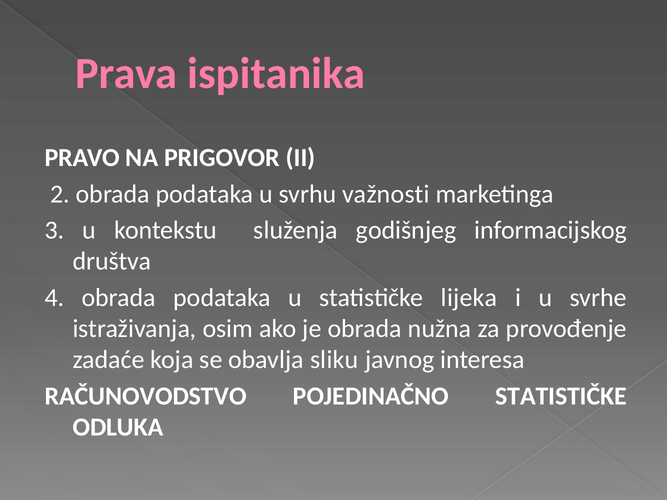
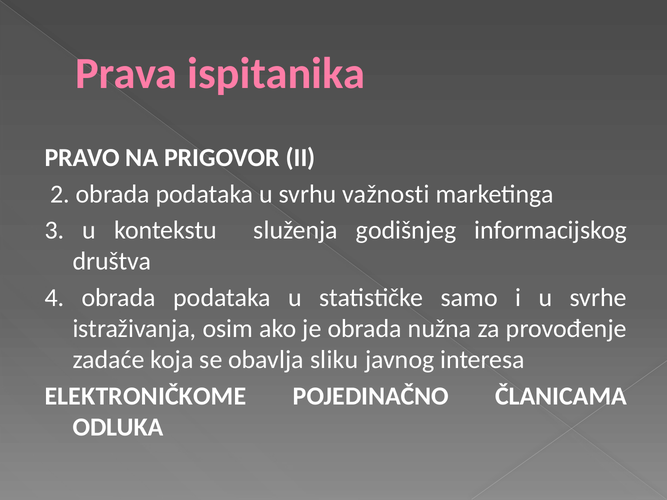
lijeka: lijeka -> samo (469, 298)
RAČUNOVODSTVO: RAČUNOVODSTVO -> ELEKTRONIČKOME (145, 396)
POJEDINAČNO STATISTIČKE: STATISTIČKE -> ČLANICAMA (561, 396)
